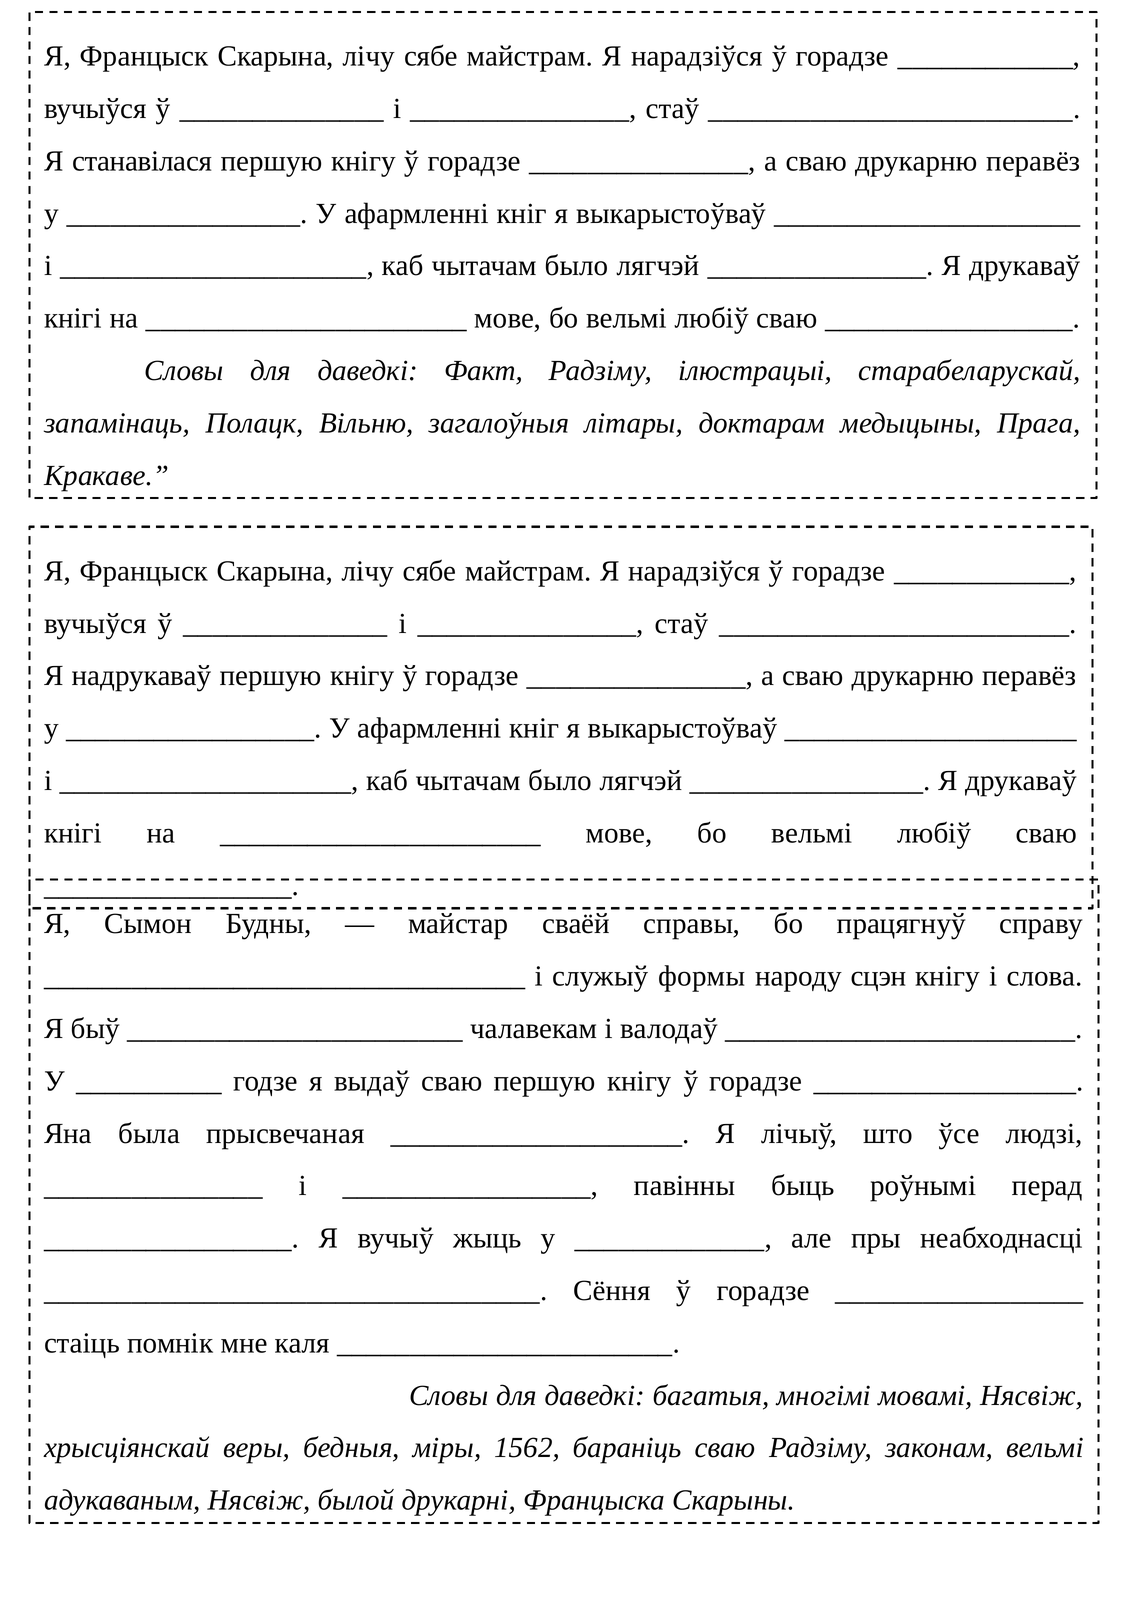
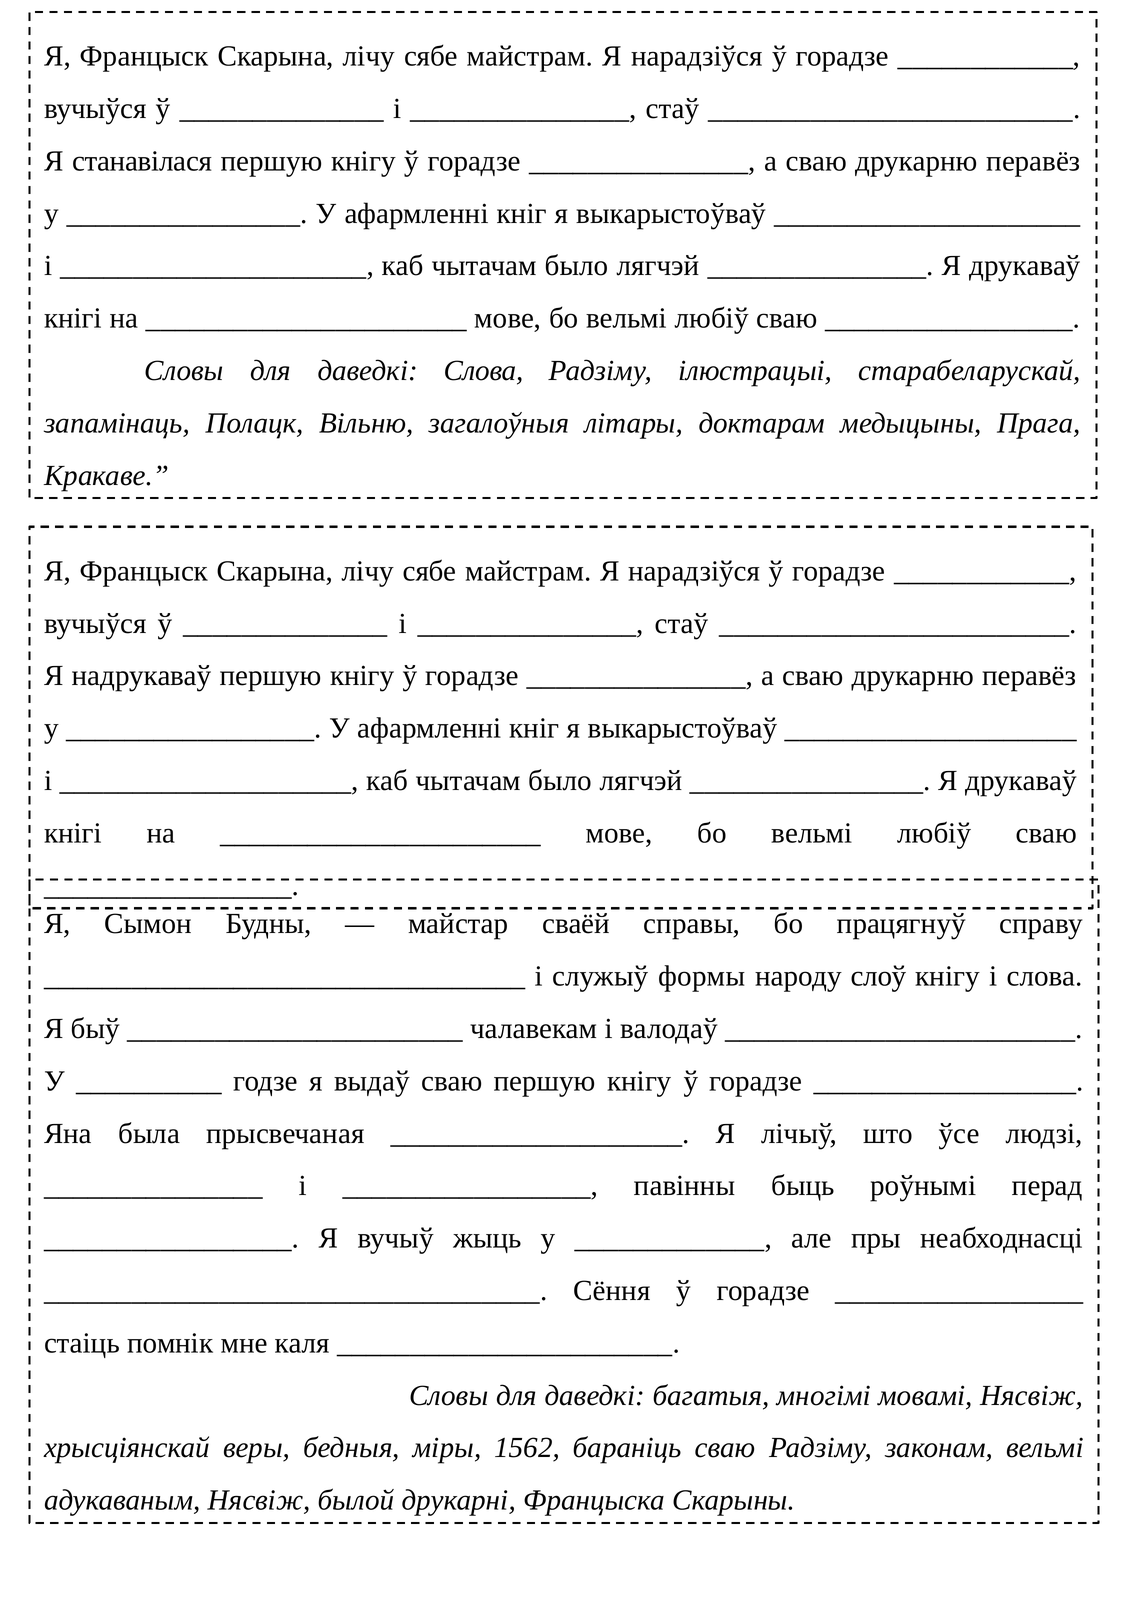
даведкі Факт: Факт -> Слова (484, 371)
сцэн: сцэн -> слоў (879, 976)
